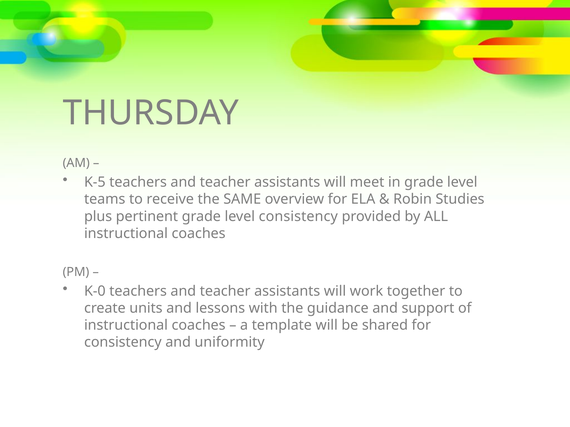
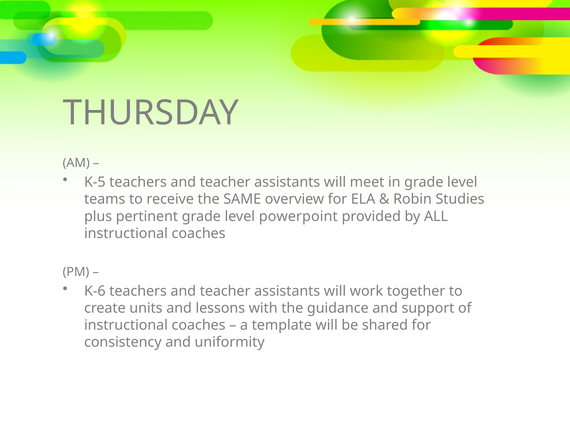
level consistency: consistency -> powerpoint (298, 217)
K-0: K-0 -> K-6 (95, 291)
